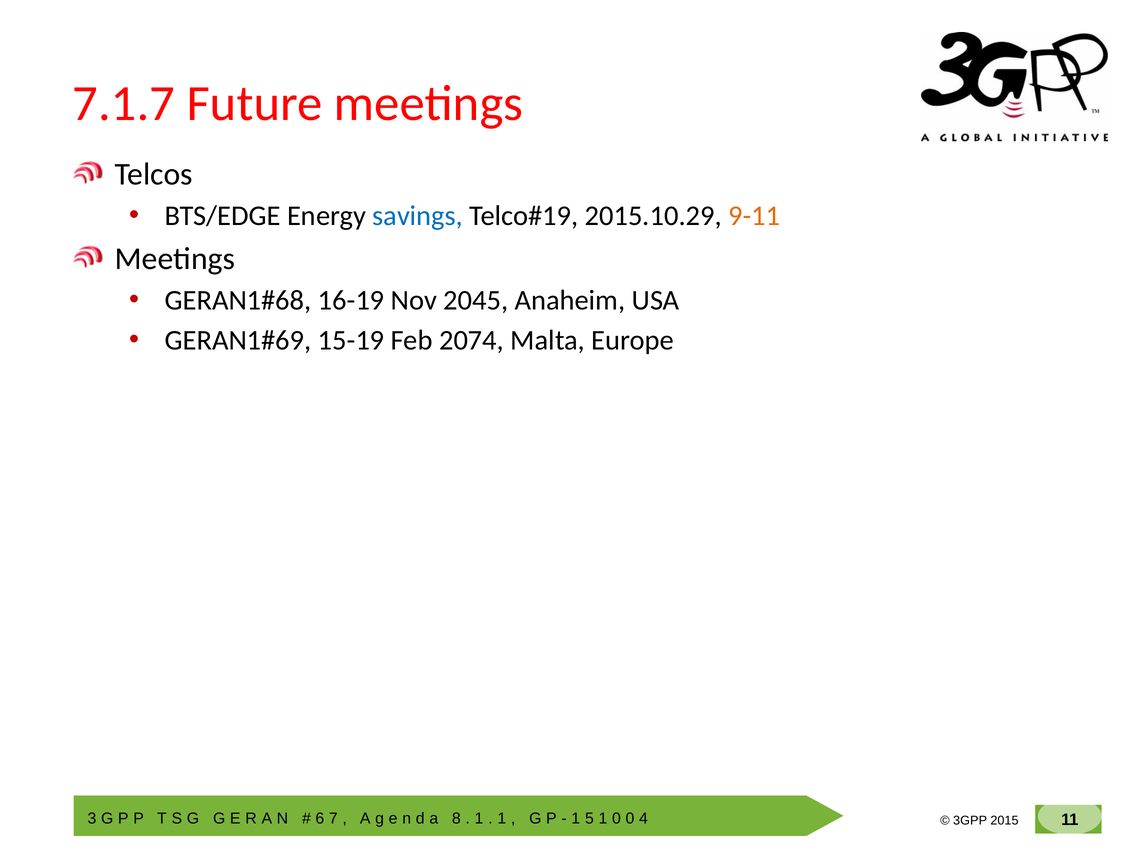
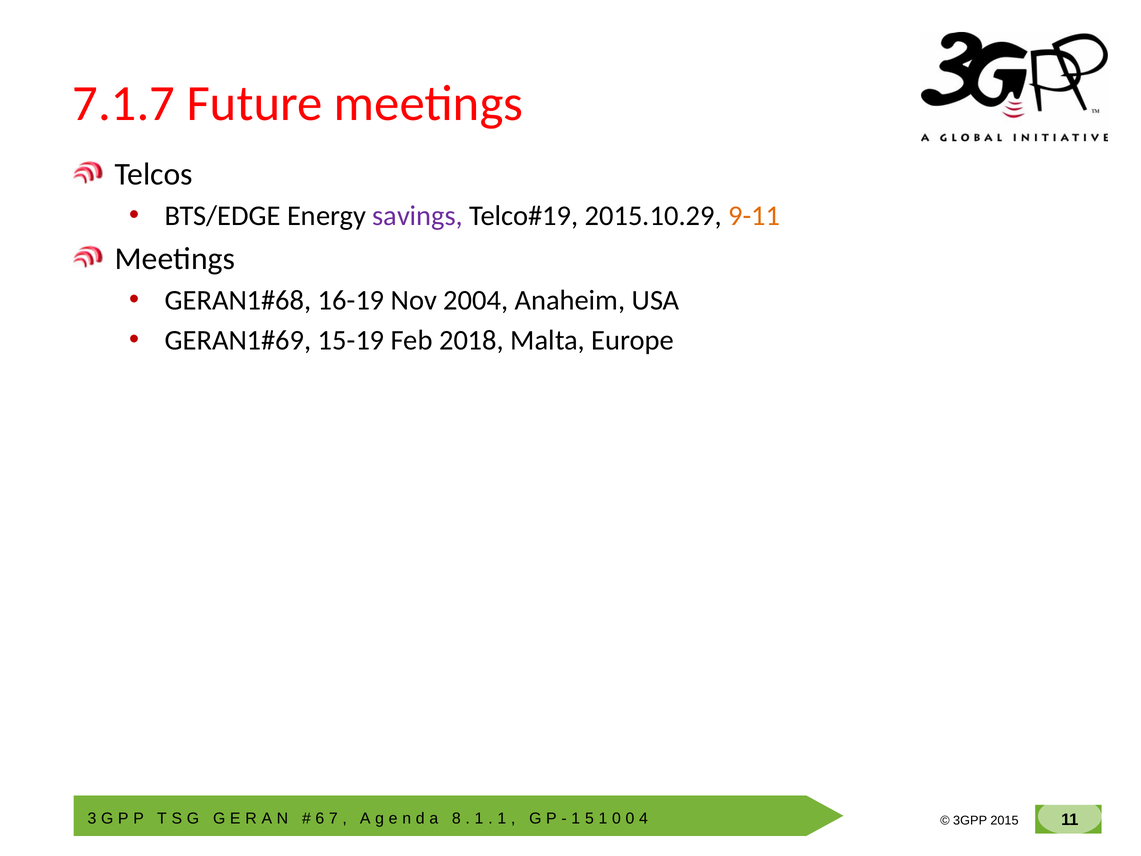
savings colour: blue -> purple (418, 216)
2045: 2045 -> 2004 (476, 300)
2074: 2074 -> 2018 (472, 340)
